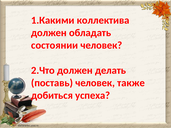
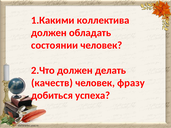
поставь: поставь -> качеств (52, 83)
также: также -> фразу (131, 83)
